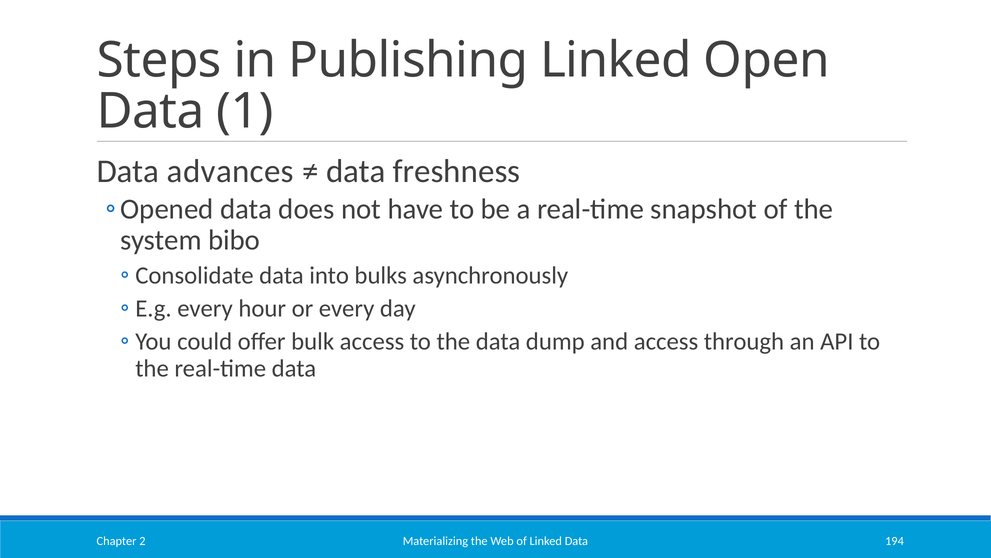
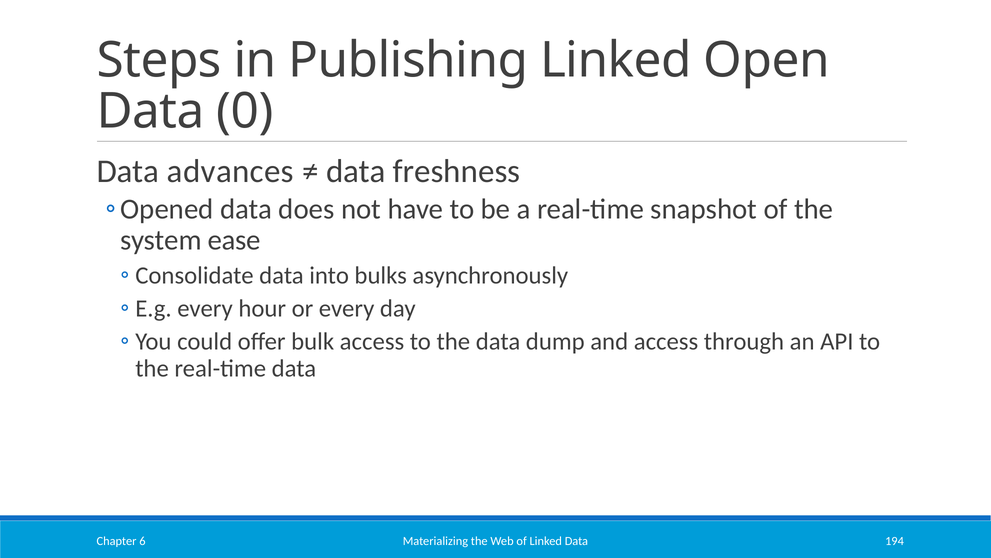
1: 1 -> 0 (245, 111)
bibo: bibo -> ease (234, 240)
2: 2 -> 6 (142, 541)
